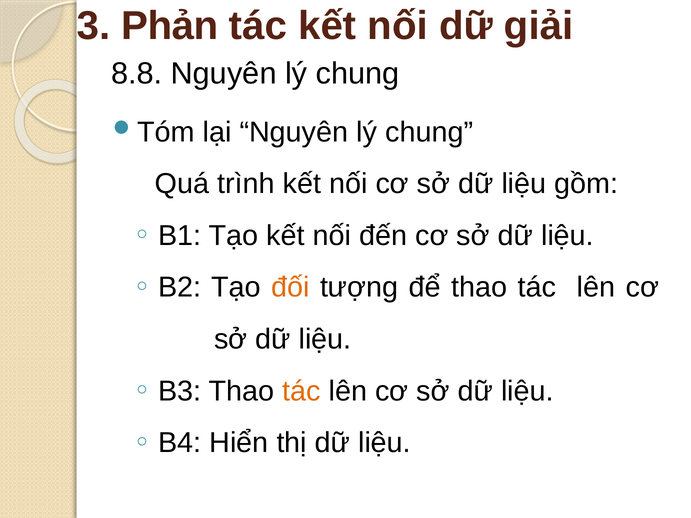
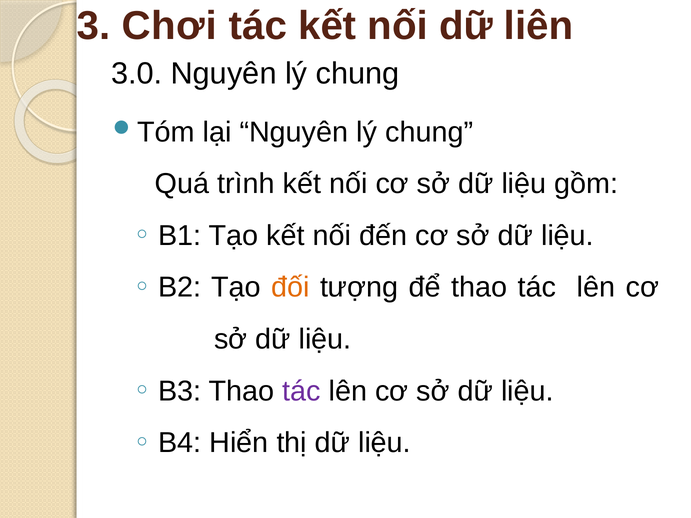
Phản: Phản -> Chơi (169, 26)
giải: giải -> liên (539, 26)
8.8: 8.8 -> 3.0 (137, 74)
tác colour: orange -> purple (302, 391)
